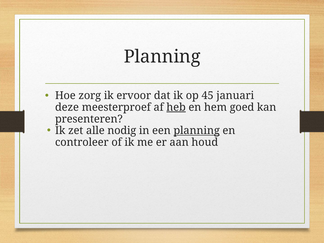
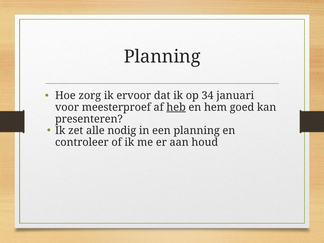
45: 45 -> 34 (208, 96)
deze: deze -> voor (67, 107)
planning underline: present -> none (197, 131)
